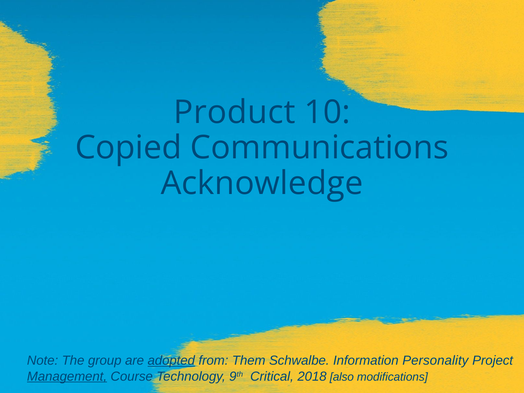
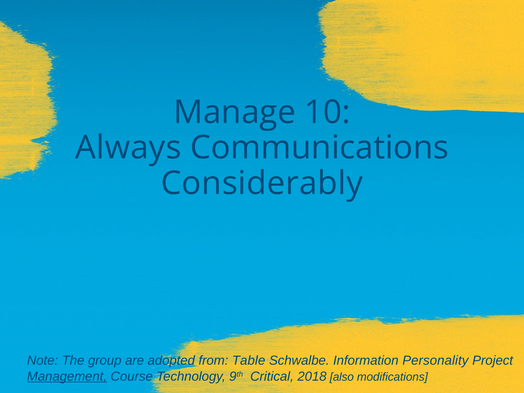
Product: Product -> Manage (235, 112)
Copied: Copied -> Always (128, 148)
Acknowledge: Acknowledge -> Considerably (262, 183)
adopted underline: present -> none (171, 361)
Them: Them -> Table (249, 361)
